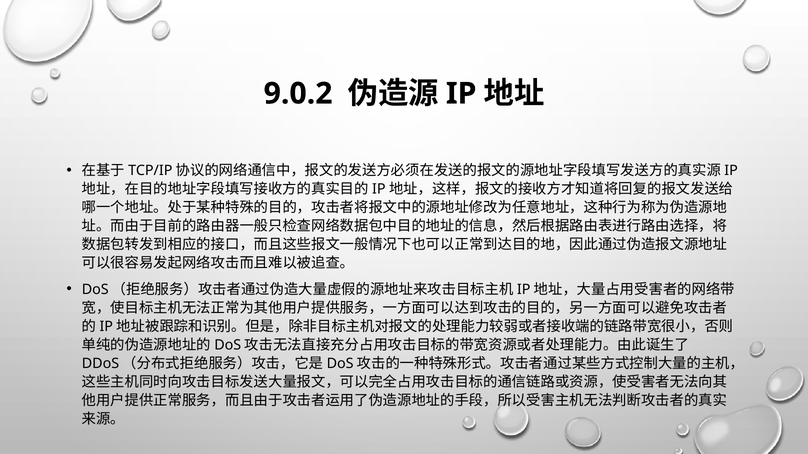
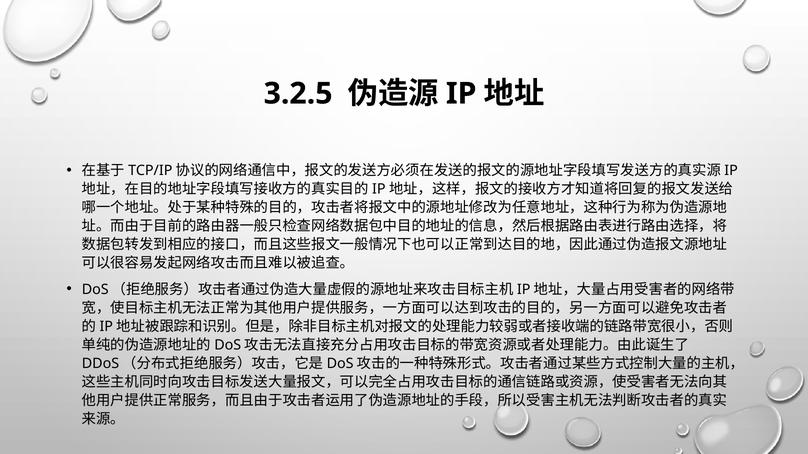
9.0.2: 9.0.2 -> 3.2.5 (298, 94)
